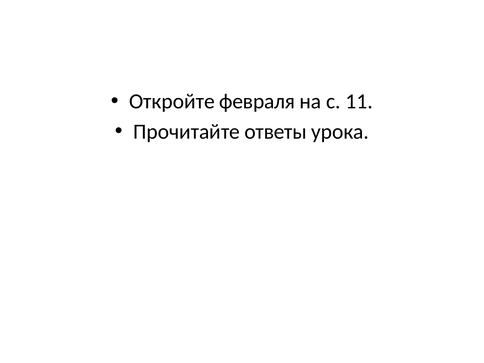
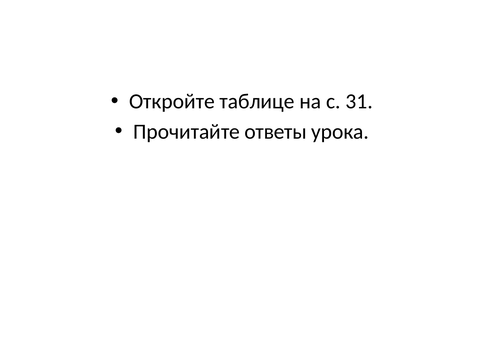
февраля: февраля -> таблице (257, 102)
11: 11 -> 31 (359, 102)
